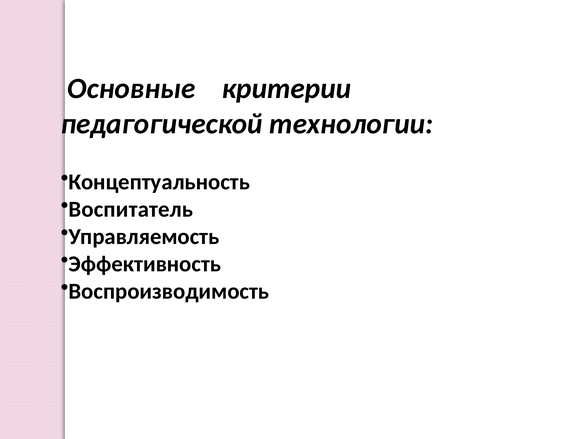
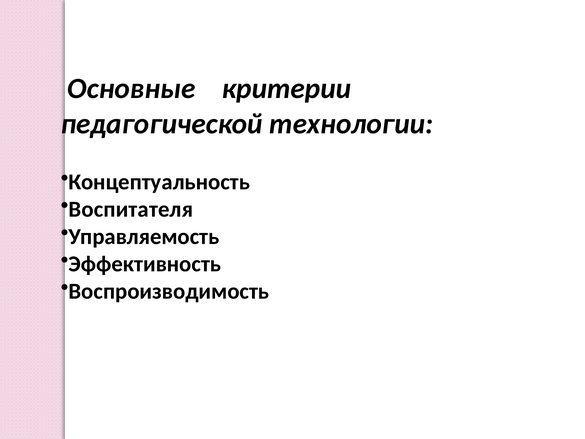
Воспитатель: Воспитатель -> Воспитателя (131, 209)
